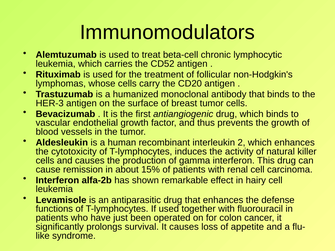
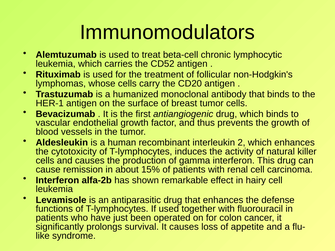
HER-3: HER-3 -> HER-1 (50, 103)
